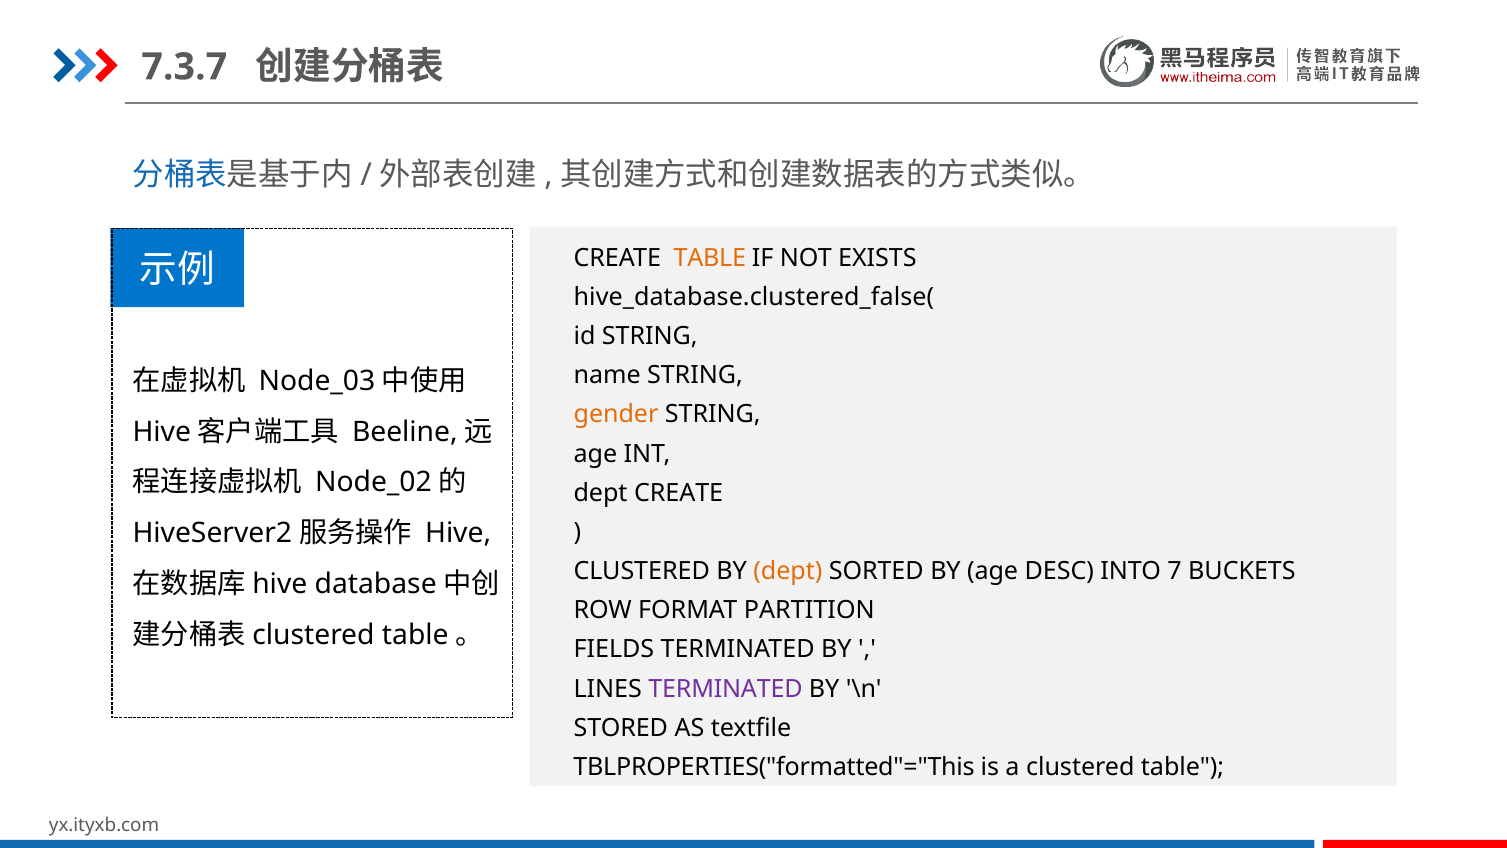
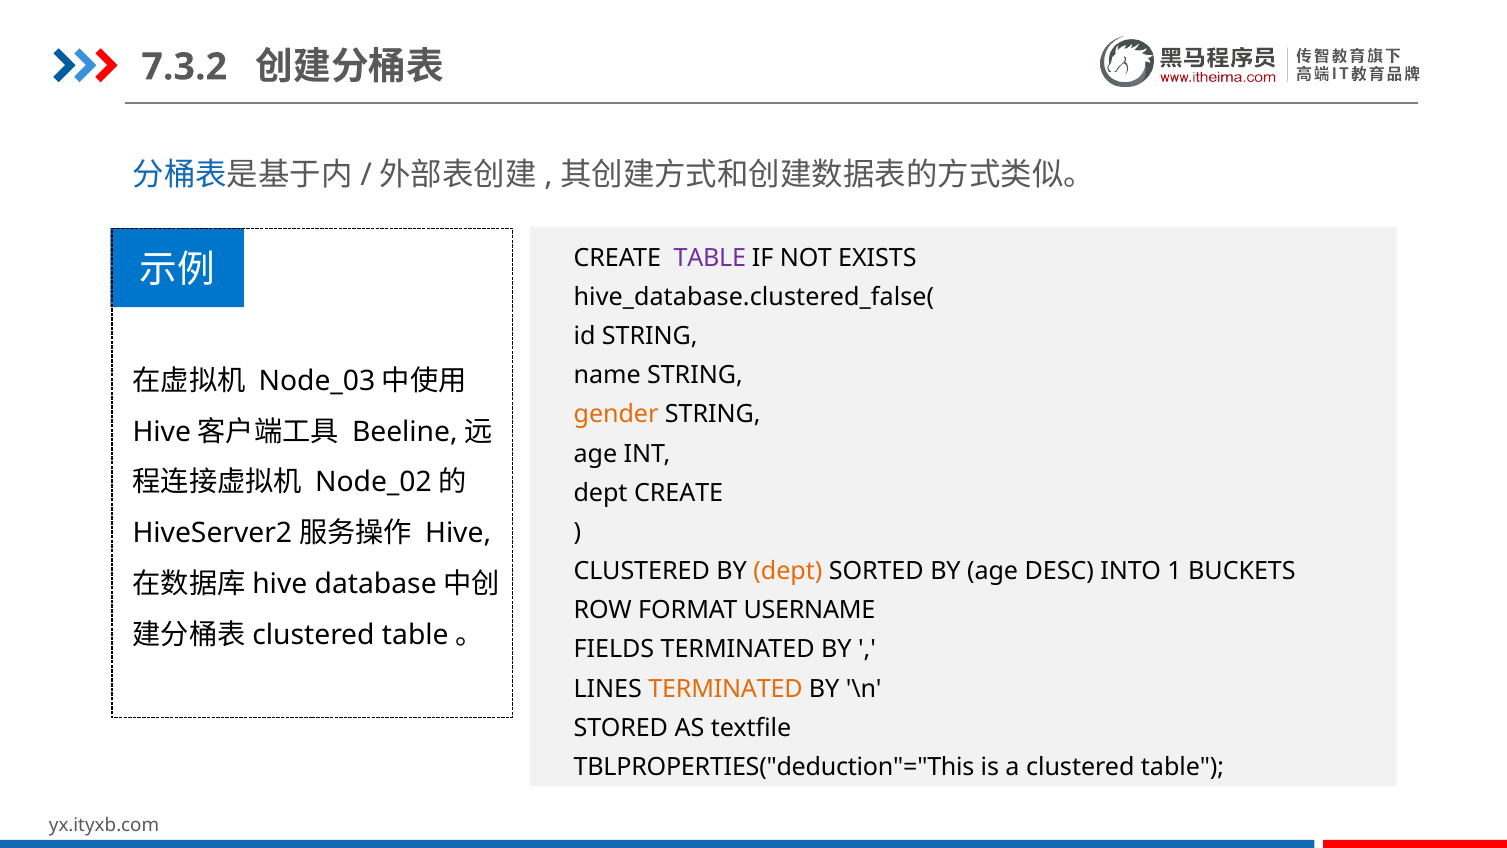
7.3.7: 7.3.7 -> 7.3.2 (184, 67)
TABLE colour: orange -> purple (710, 258)
7: 7 -> 1 (1175, 571)
PARTITION: PARTITION -> USERNAME (809, 611)
TERMINATED colour: purple -> orange (725, 689)
TBLPROPERTIES("formatted"="This: TBLPROPERTIES("formatted"="This -> TBLPROPERTIES("deduction"="This (774, 767)
